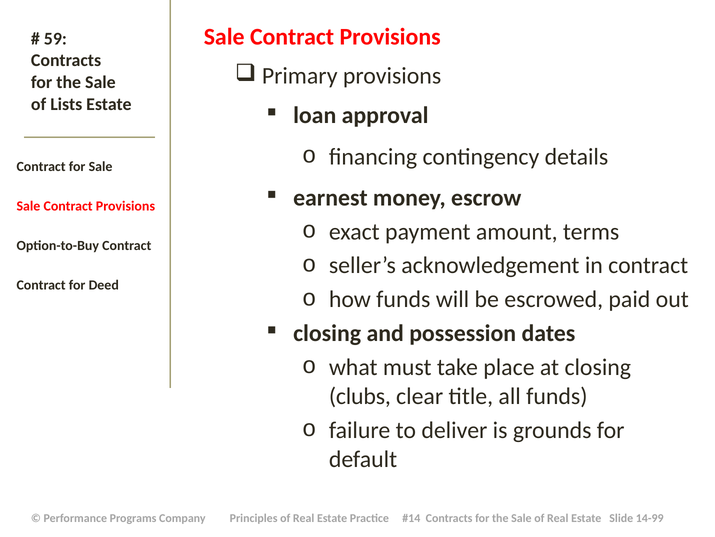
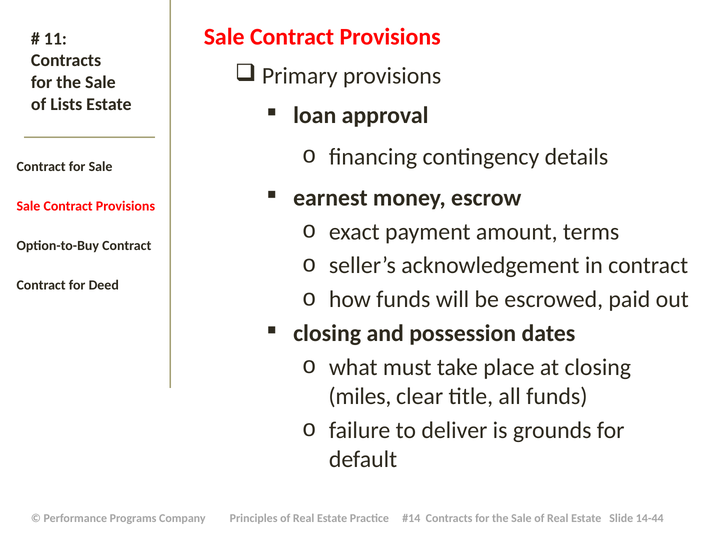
59: 59 -> 11 (55, 39)
clubs: clubs -> miles (360, 396)
14-99: 14-99 -> 14-44 (650, 517)
